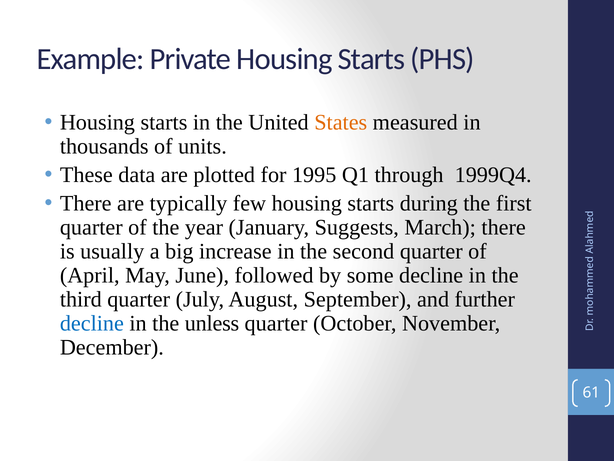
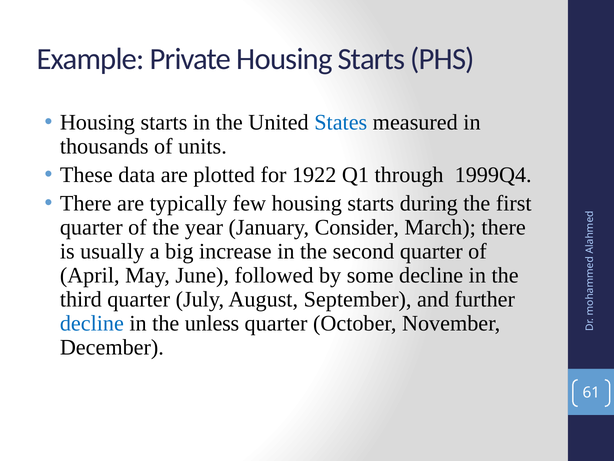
States colour: orange -> blue (341, 122)
1995: 1995 -> 1922 (314, 175)
Suggests: Suggests -> Consider (357, 227)
